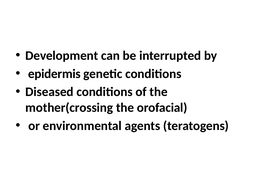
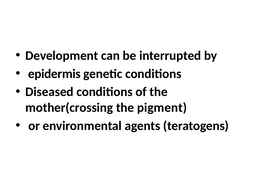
orofacial: orofacial -> pigment (162, 108)
